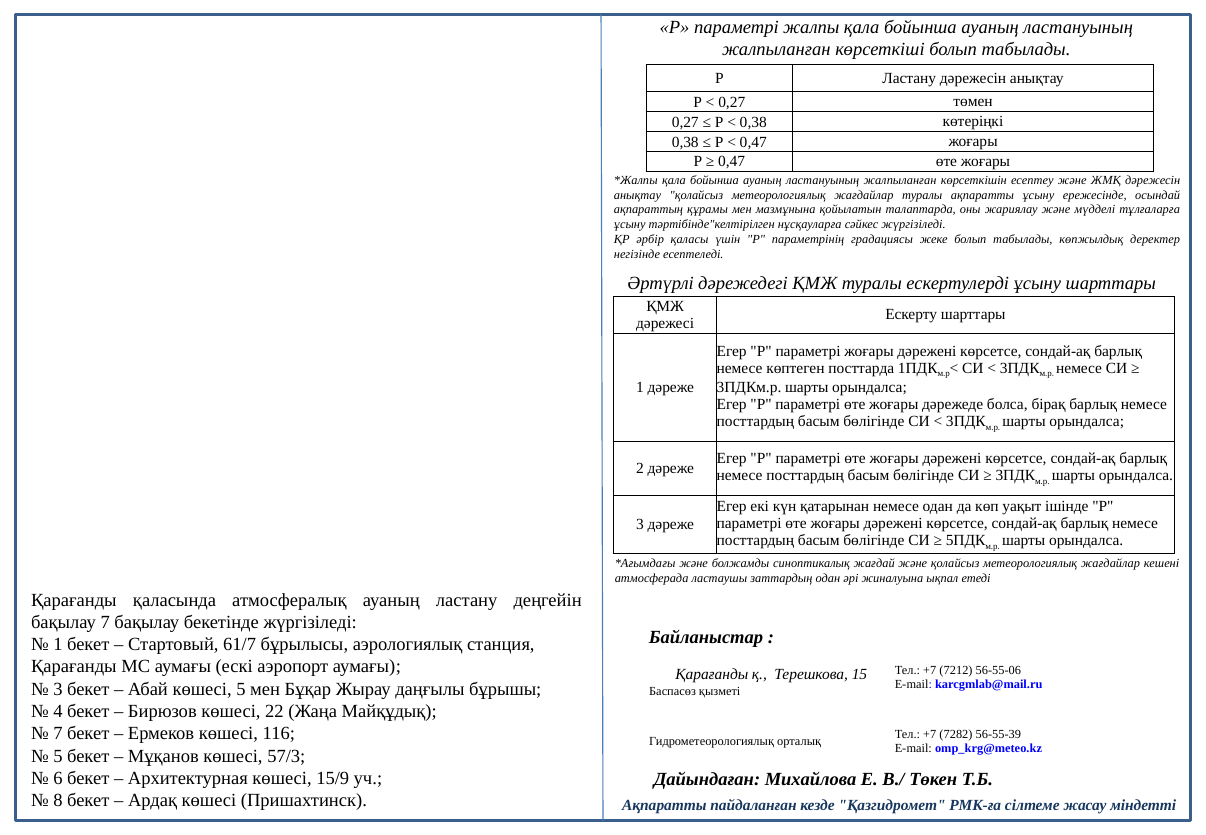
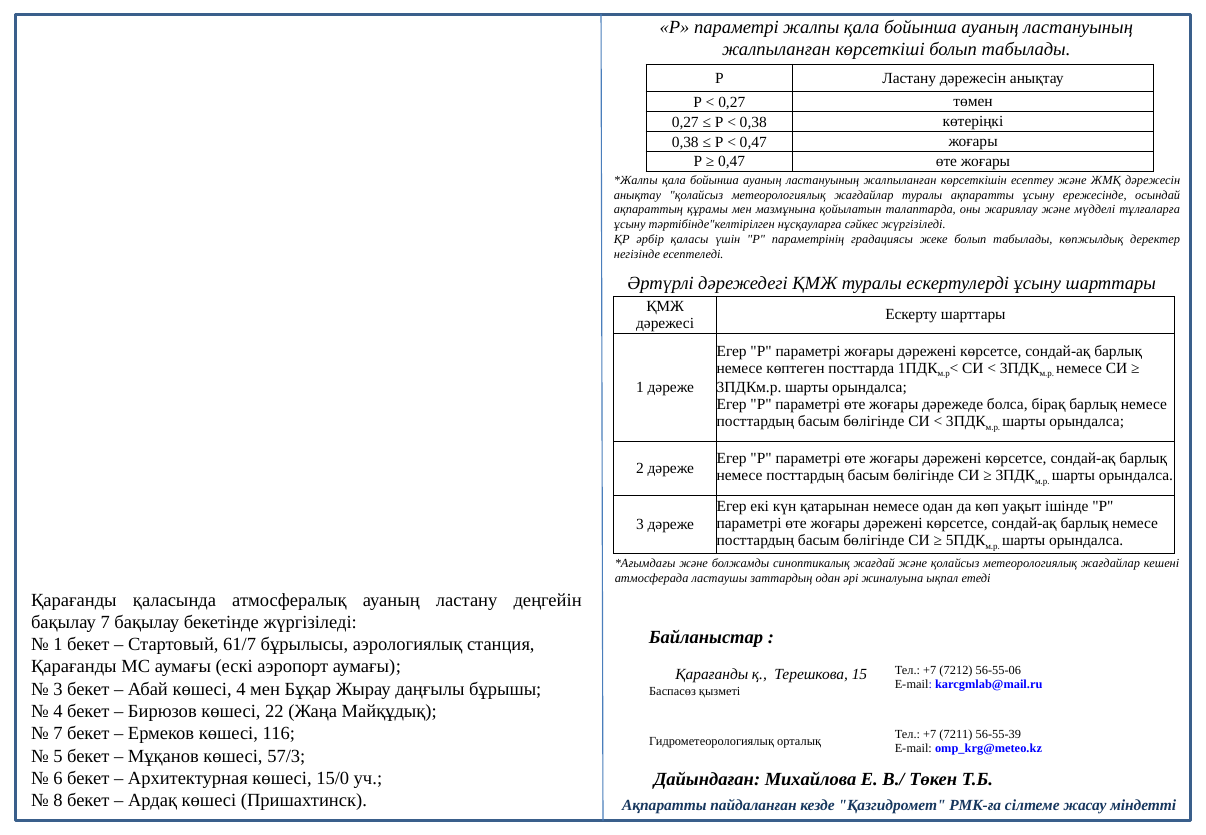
көшесі 5: 5 -> 4 (241, 689)
7282: 7282 -> 7211 (956, 735)
15/9: 15/9 -> 15/0 (333, 778)
